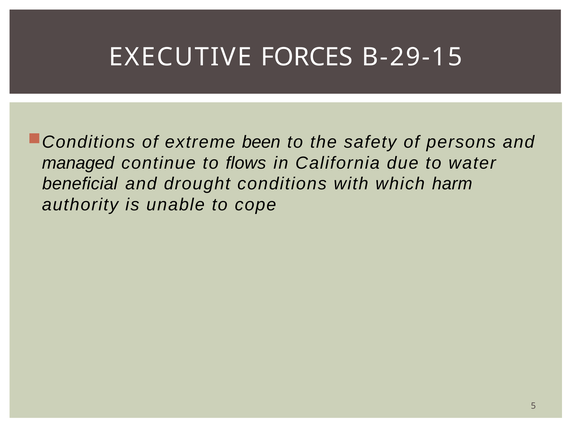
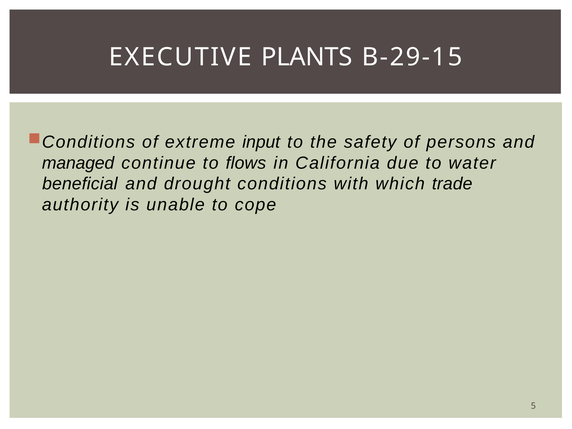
FORCES: FORCES -> PLANTS (307, 57)
been: been -> input (261, 142)
harm: harm -> trade (452, 184)
